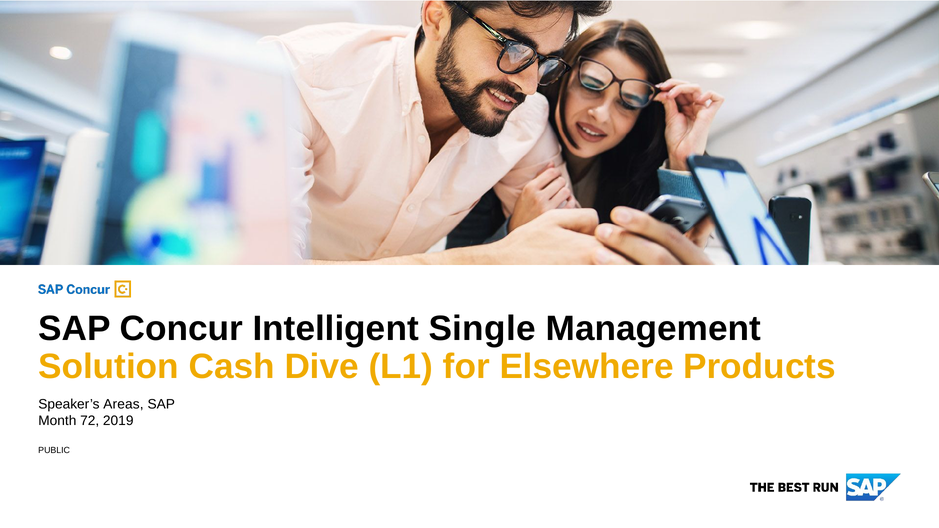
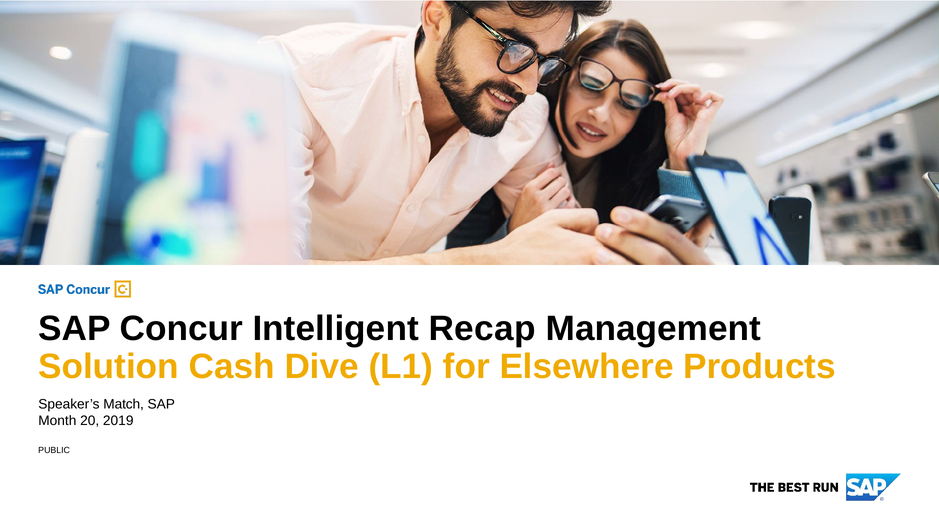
Single: Single -> Recap (482, 329)
Areas: Areas -> Match (124, 404)
72: 72 -> 20 (90, 421)
